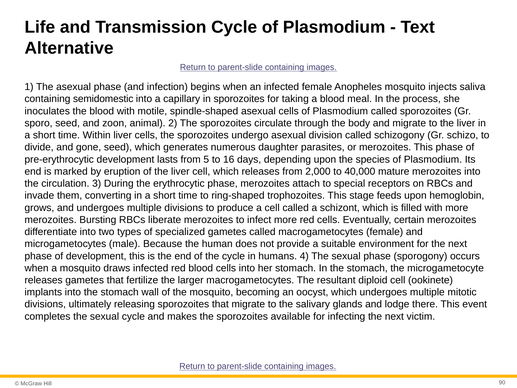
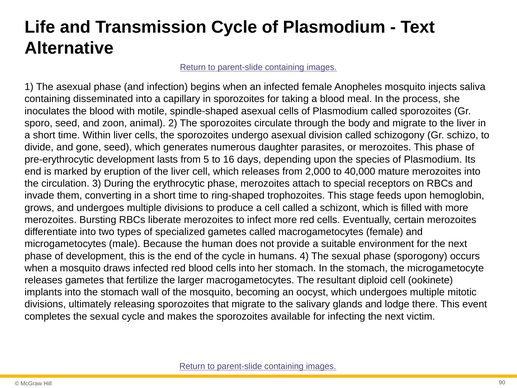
semidomestic: semidomestic -> disseminated (103, 99)
